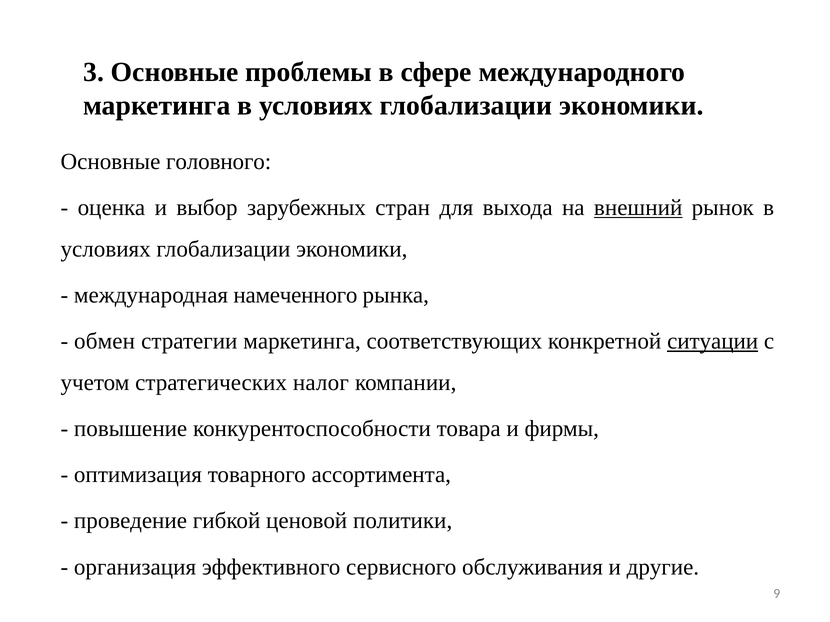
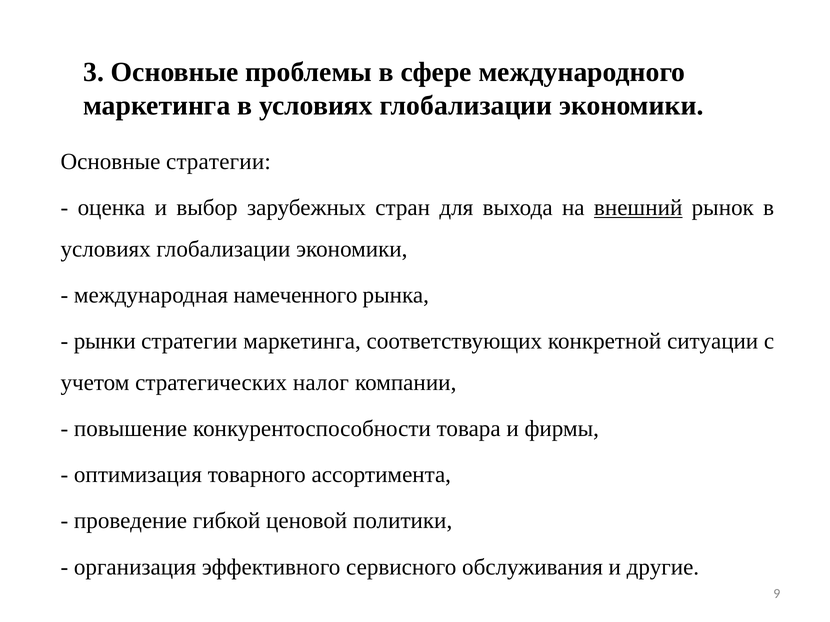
Основные головного: головного -> стратегии (218, 162)
обмен: обмен -> рынки (105, 341)
ситуации underline: present -> none (713, 341)
